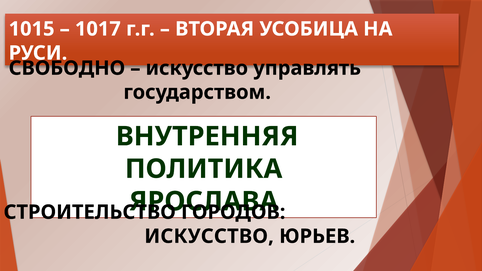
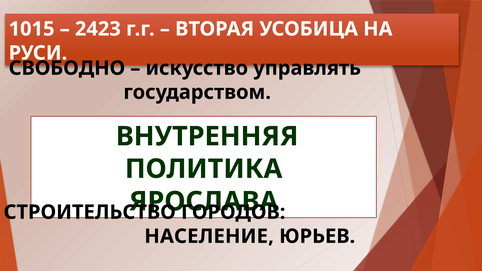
1017: 1017 -> 2423 (98, 29)
ИСКУССТВО: ИСКУССТВО -> НАСЕЛЕНИЕ (209, 236)
